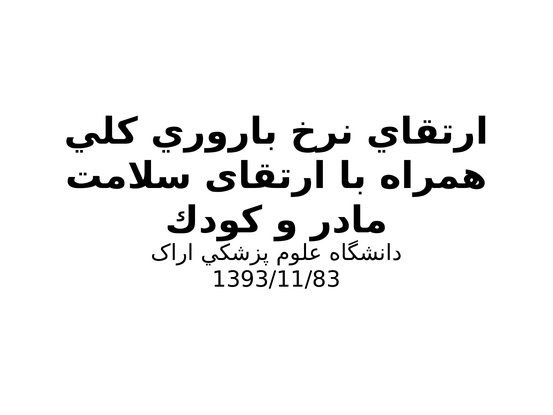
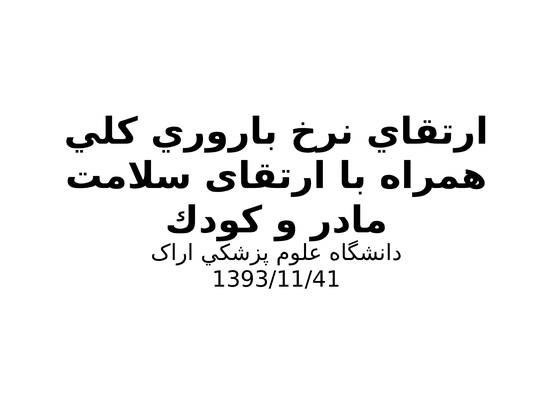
1393/11/83: 1393/11/83 -> 1393/11/41 (276, 279)
